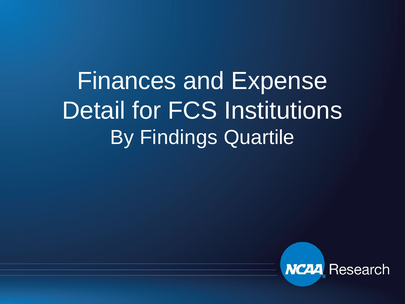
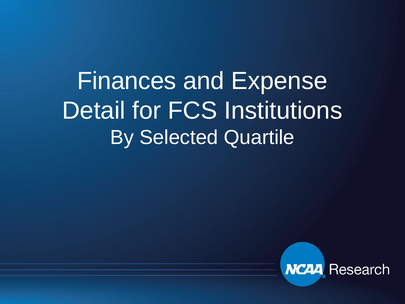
Findings: Findings -> Selected (179, 137)
